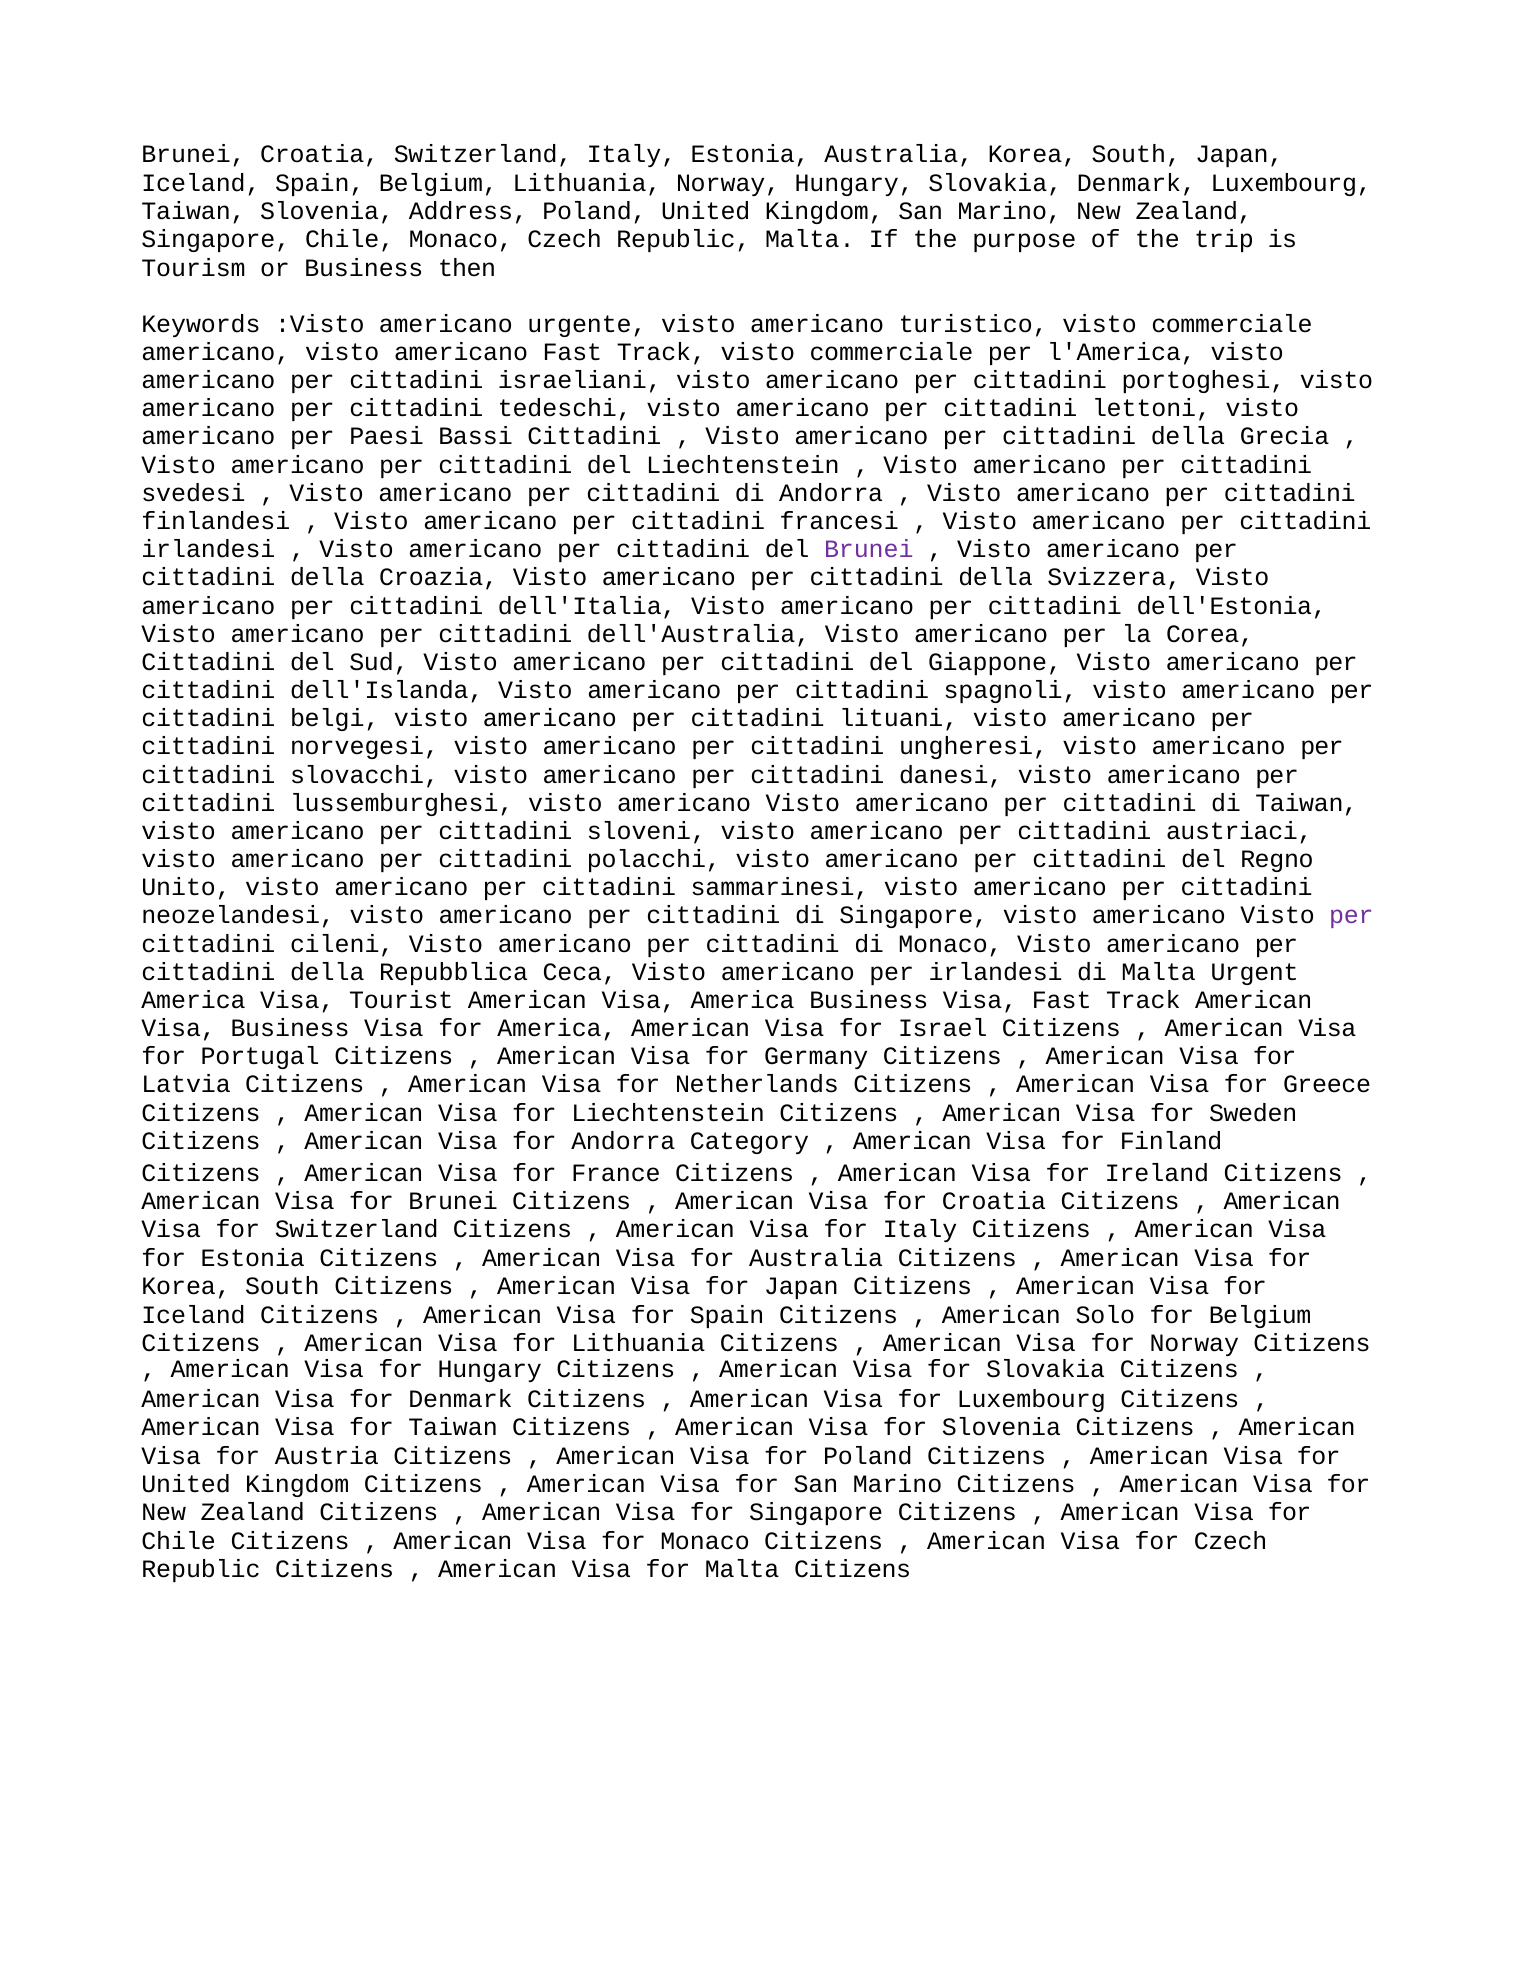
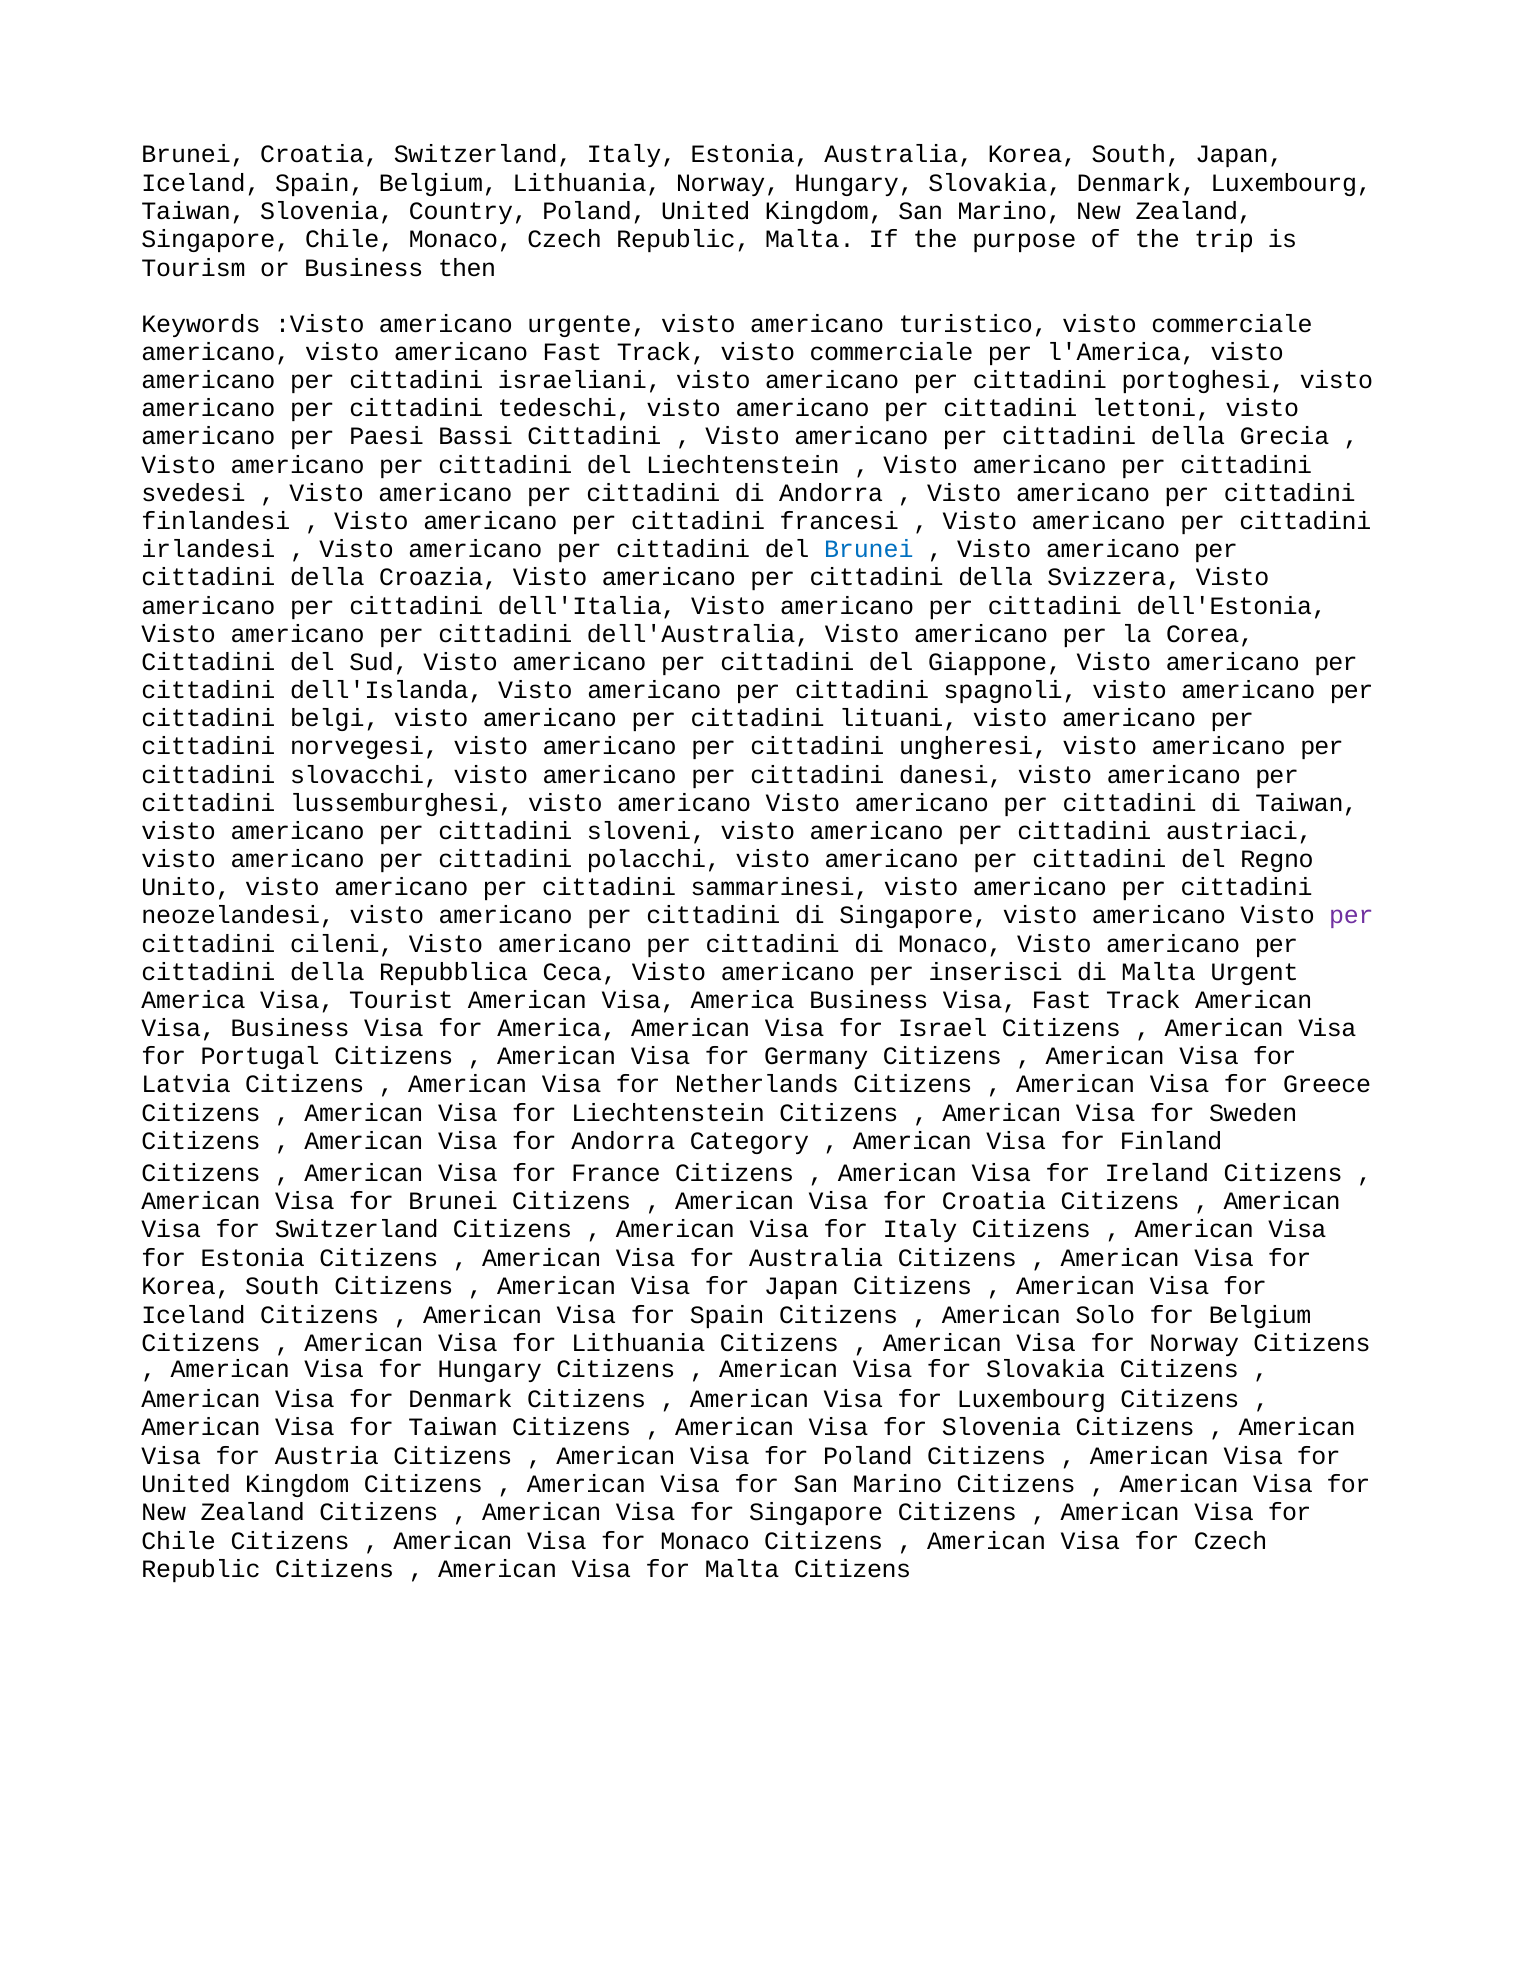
Address: Address -> Country (468, 211)
Brunei colour: purple -> blue (869, 550)
per irlandesi: irlandesi -> inserisci (996, 972)
